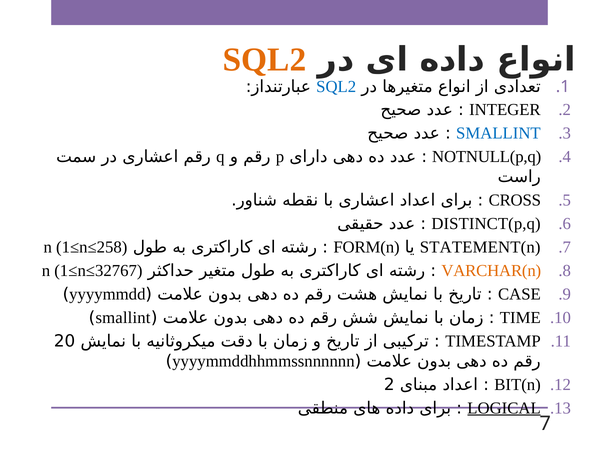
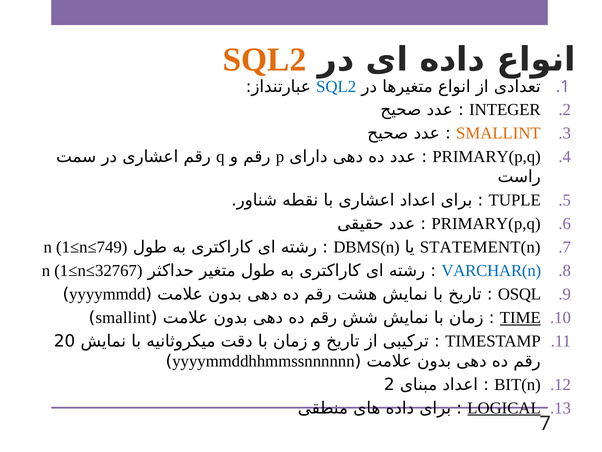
SMALLINT colour: blue -> orange (498, 133)
NOTNULL(p,q: NOTNULL(p,q -> PRIMARY(p,q (487, 157)
CROSS: CROSS -> TUPLE (515, 200)
DISTINCT(p,q: DISTINCT(p,q -> PRIMARY(p,q (486, 224)
1≤n≤258: 1≤n≤258 -> 1≤n≤749 (92, 247)
FORM(n: FORM(n -> DBMS(n (366, 247)
VARCHAR(n colour: orange -> blue (491, 270)
CASE: CASE -> OSQL (519, 294)
TIME underline: none -> present (520, 317)
